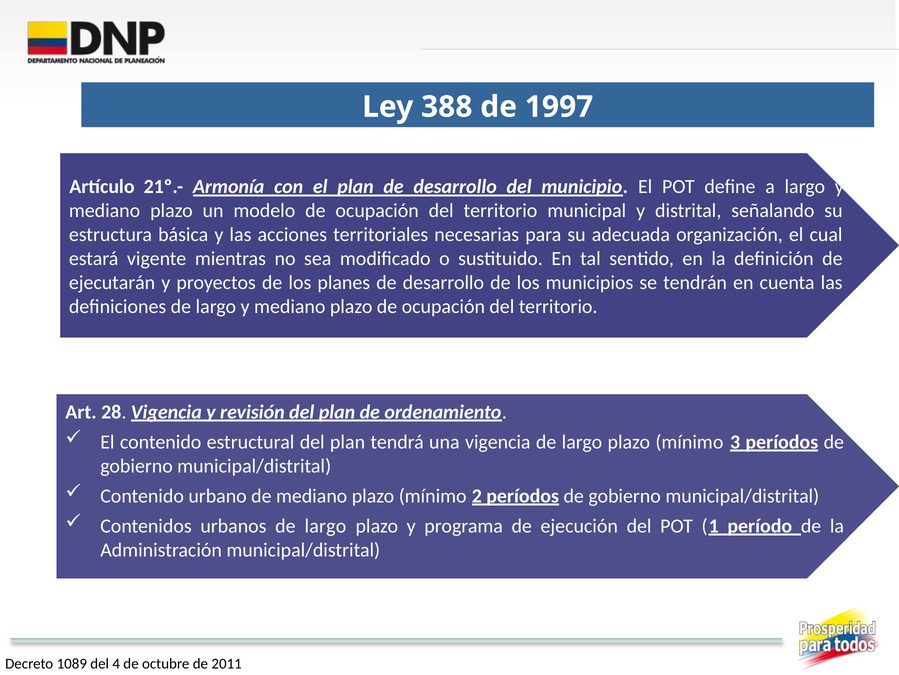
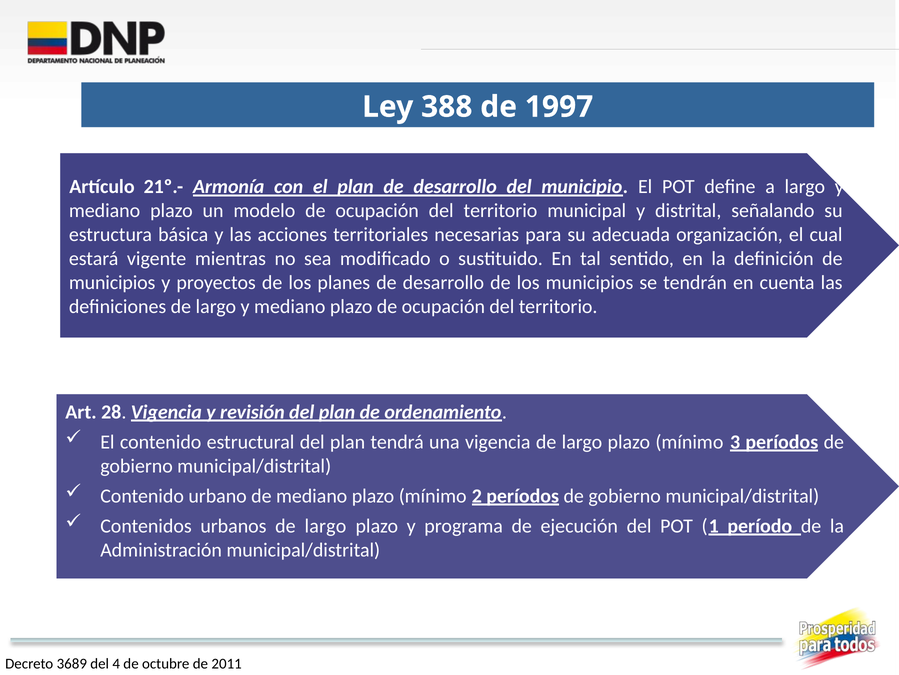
ejecutarán: ejecutarán -> municipios (112, 282)
1089: 1089 -> 3689 (72, 663)
